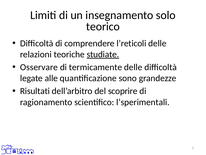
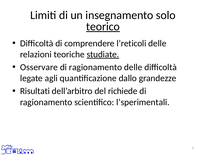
teorico underline: none -> present (103, 26)
termicamente: termicamente -> ragionamento (96, 67)
alle: alle -> agli (51, 78)
sono: sono -> dallo (128, 78)
scoprire: scoprire -> richiede (123, 91)
